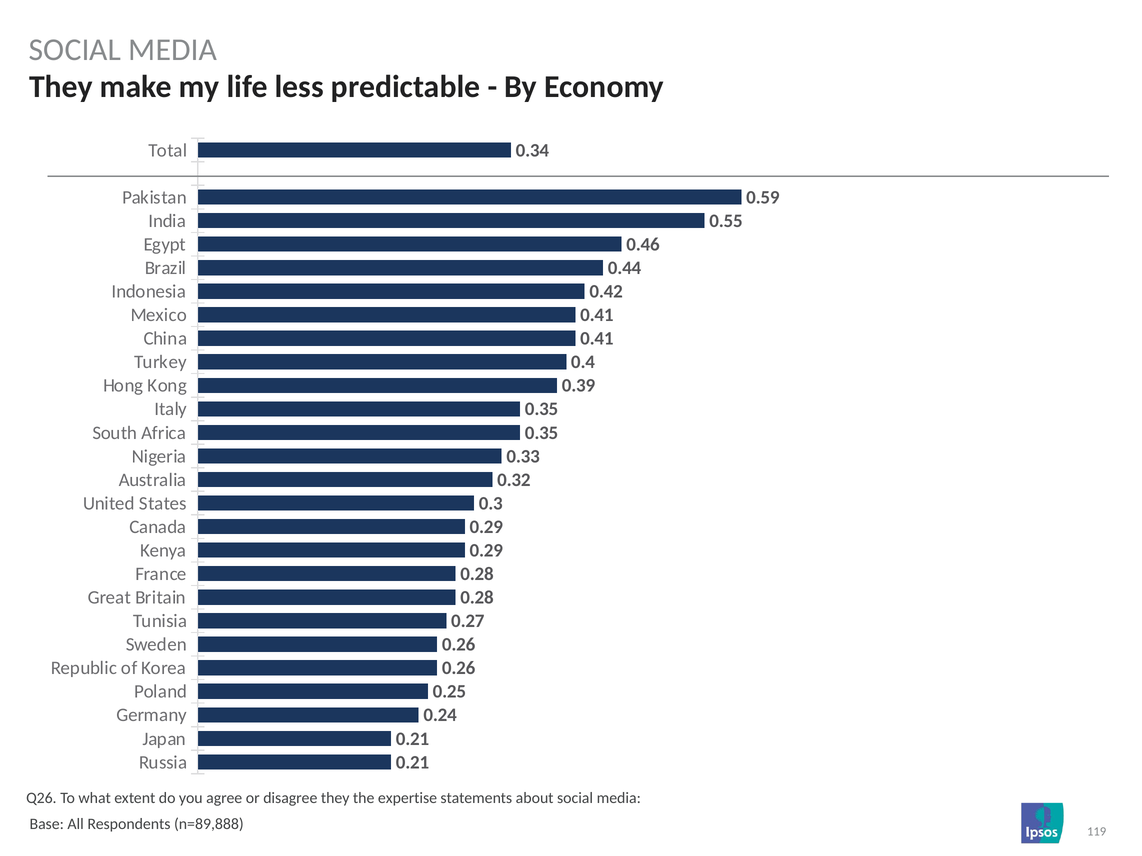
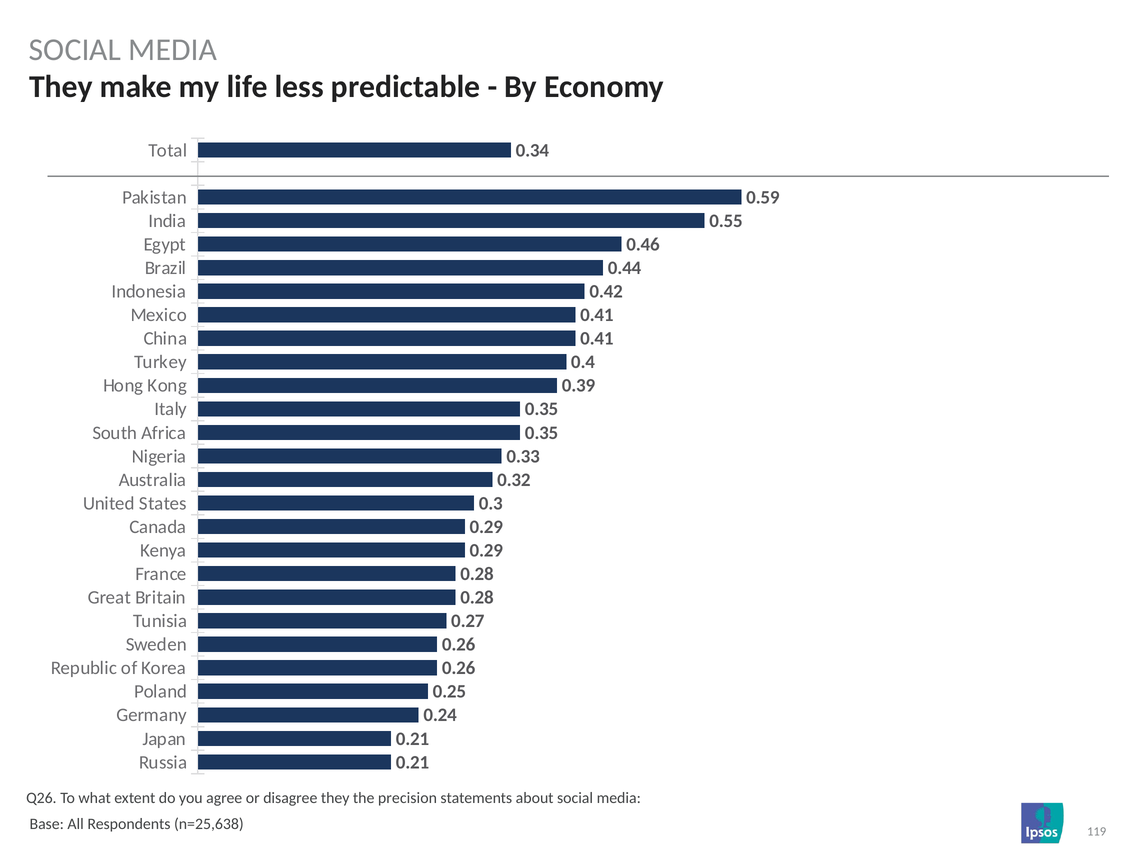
expertise: expertise -> precision (408, 798)
n=89,888: n=89,888 -> n=25,638 (209, 824)
